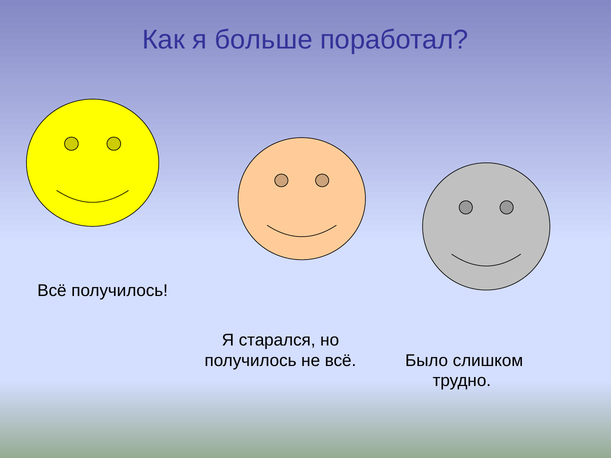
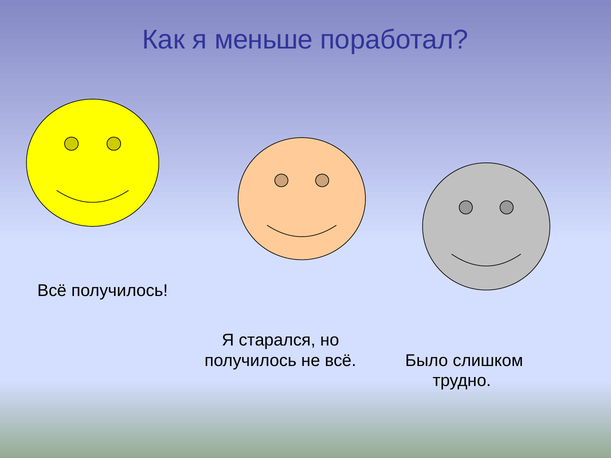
больше: больше -> меньше (264, 40)
